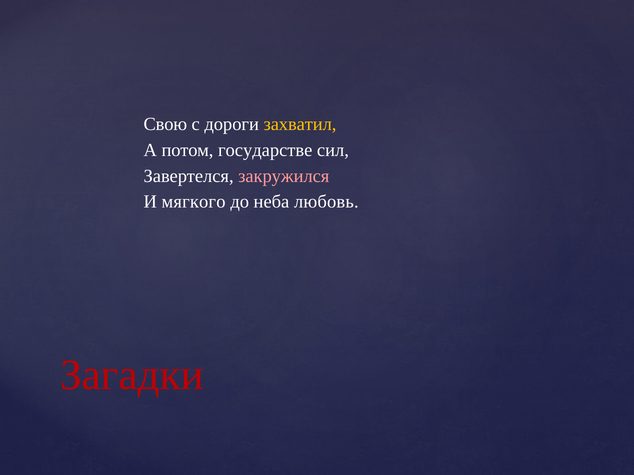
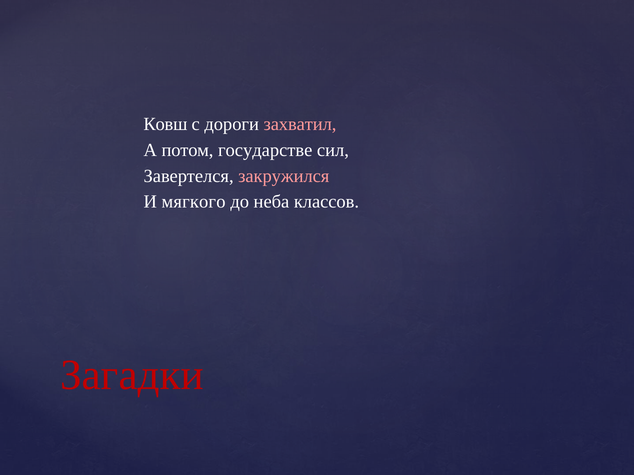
Свою: Свою -> Ковш (165, 124)
захватил colour: yellow -> pink (300, 124)
любовь: любовь -> классов (326, 202)
